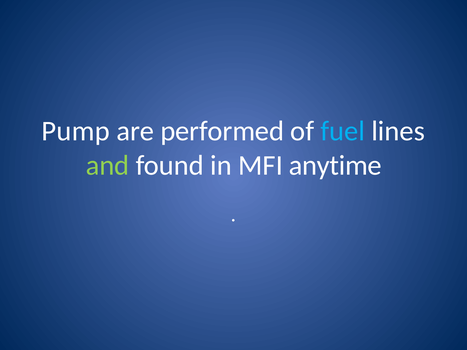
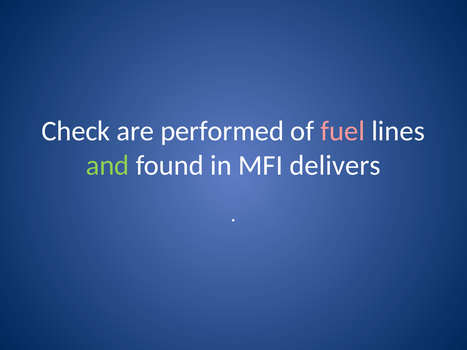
Pump: Pump -> Check (76, 131)
fuel colour: light blue -> pink (343, 131)
anytime: anytime -> delivers (335, 165)
